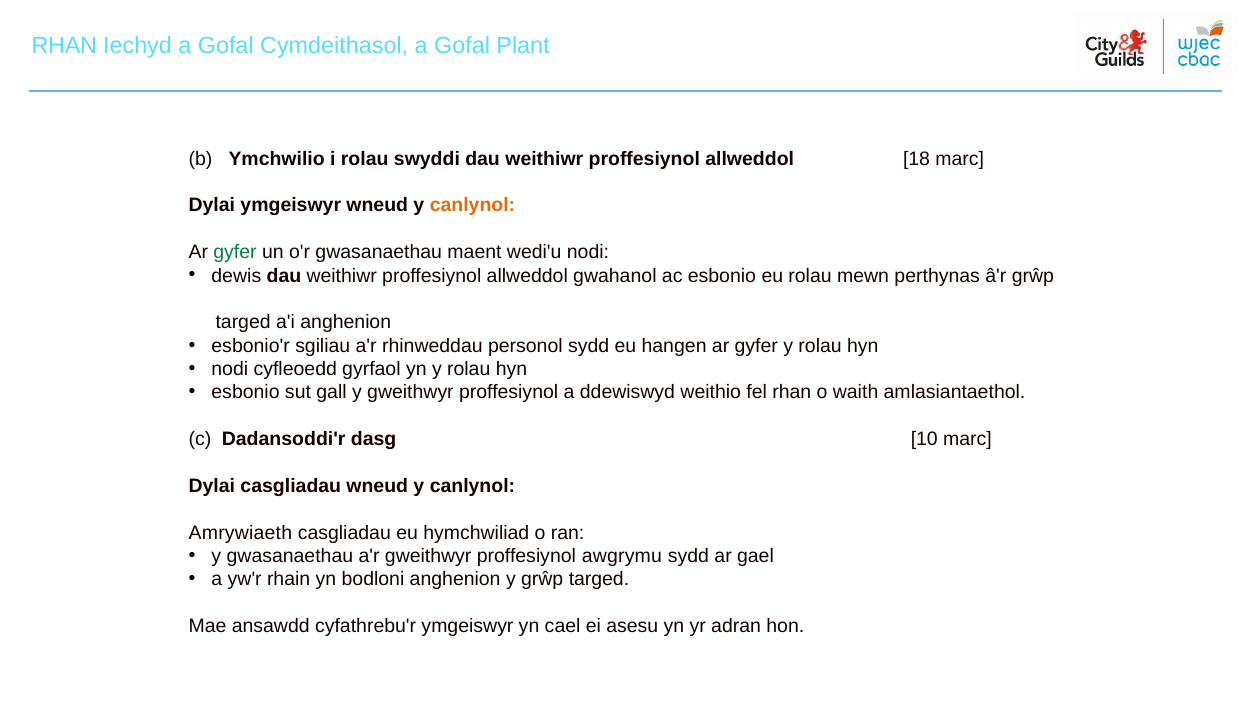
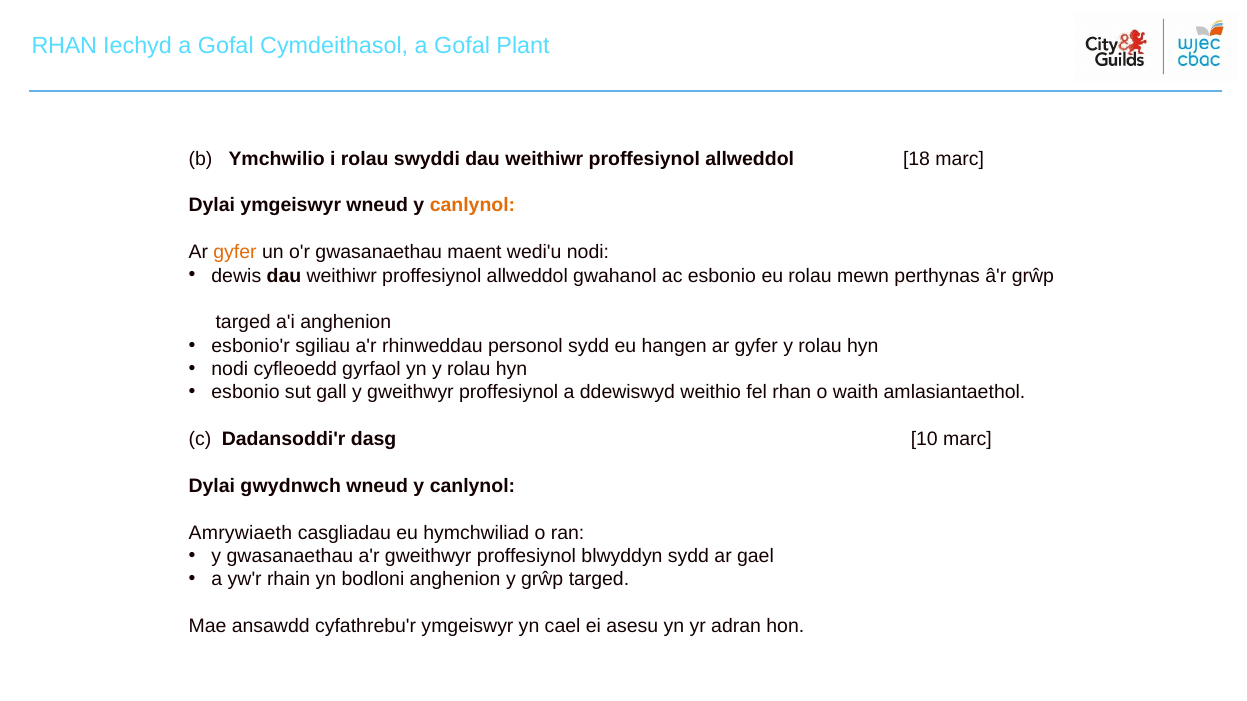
gyfer colour: green -> orange (235, 252)
Dylai casgliadau: casgliadau -> gwydnwch (291, 486)
awgrymu: awgrymu -> blwyddyn (622, 556)
